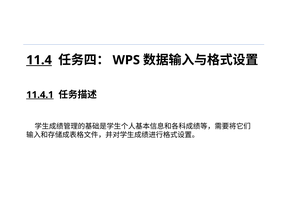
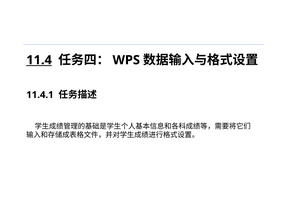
11.4.1 underline: present -> none (40, 95)
